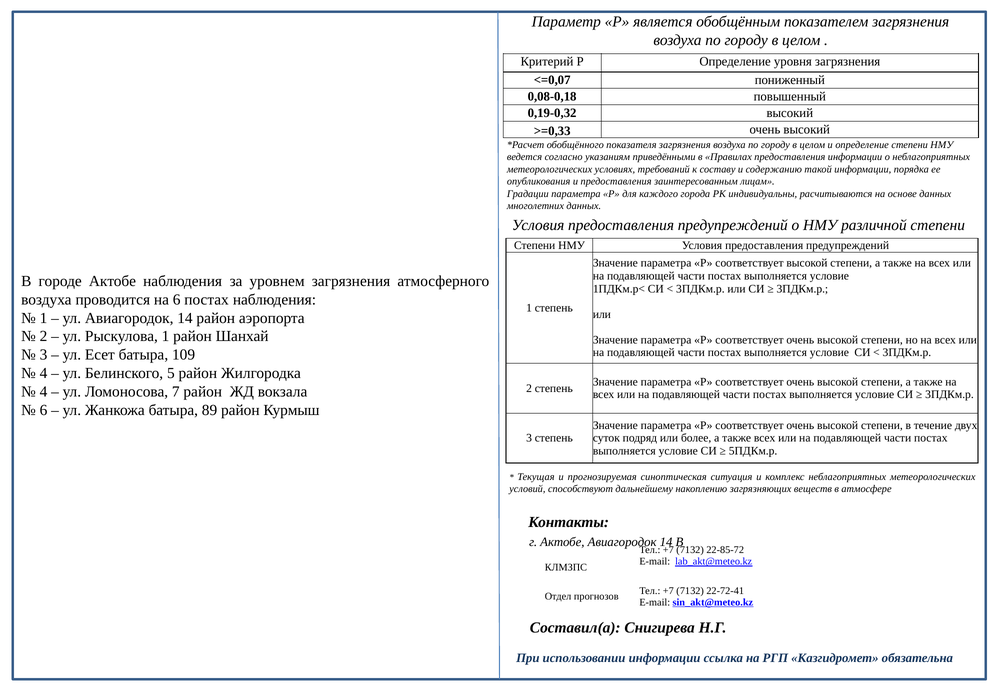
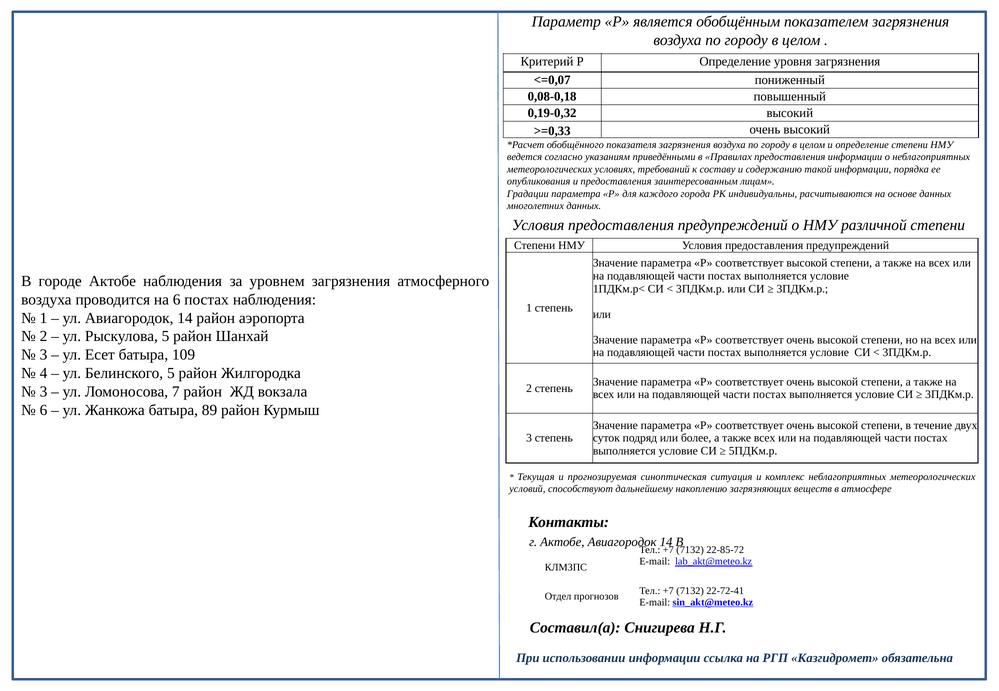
Рыскулова 1: 1 -> 5 (166, 337)
4: 4 -> 3 (44, 392)
